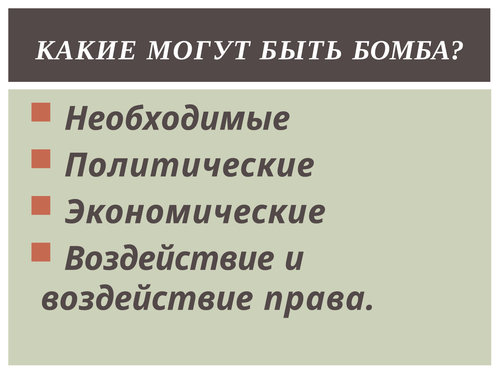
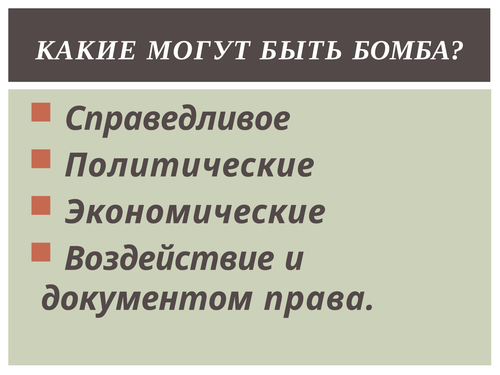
Необходимые: Необходимые -> Справедливое (177, 119)
воздействие: воздействие -> документом (147, 299)
